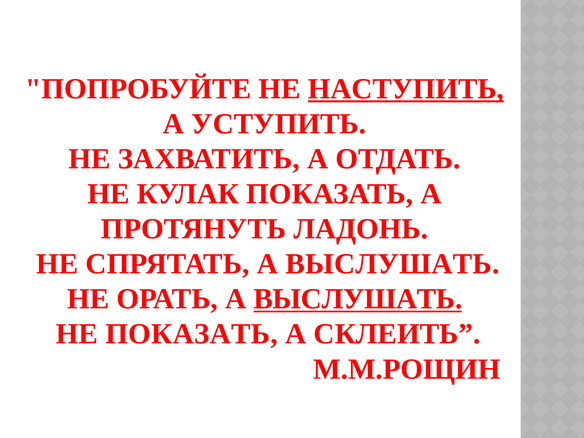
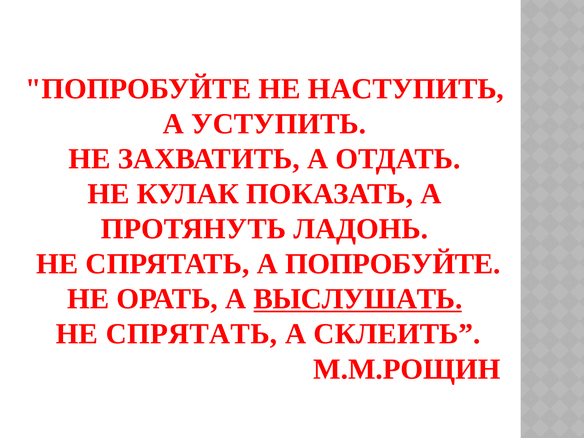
НАСТУПИТЬ underline: present -> none (406, 89)
СПРЯТАТЬ А ВЫСЛУШАТЬ: ВЫСЛУШАТЬ -> ПОПРОБУЙТЕ (393, 264)
ПОКАЗАТЬ: ПОКАЗАТЬ -> СПРЯТАТЬ (191, 334)
